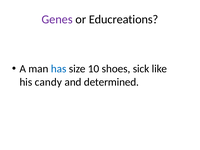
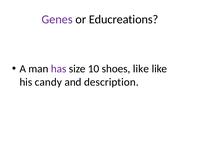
has colour: blue -> purple (59, 69)
shoes sick: sick -> like (141, 69)
determined: determined -> description (111, 82)
